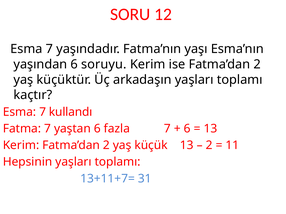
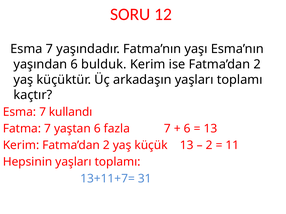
soruyu: soruyu -> bulduk (104, 65)
